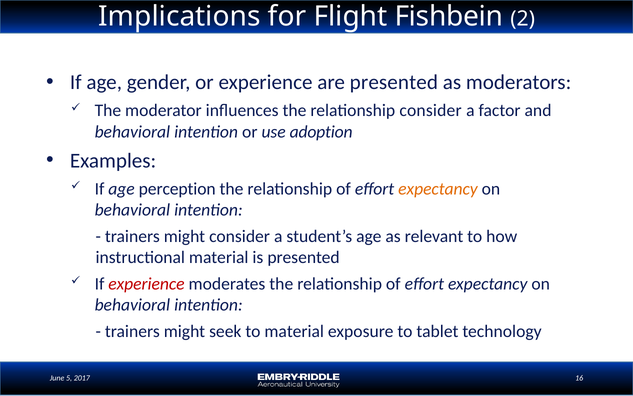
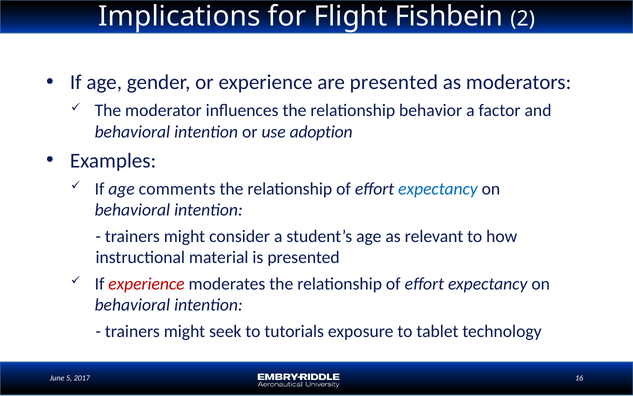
relationship consider: consider -> behavior (431, 111)
perception: perception -> comments (177, 189)
expectancy colour: orange -> blue (438, 189)
to material: material -> tutorials (294, 331)
